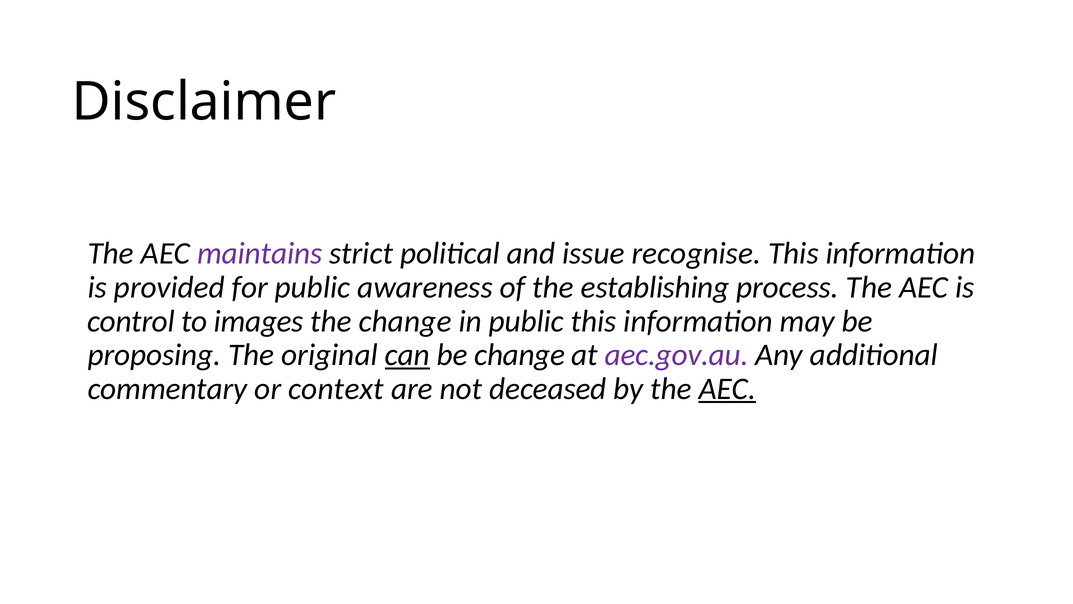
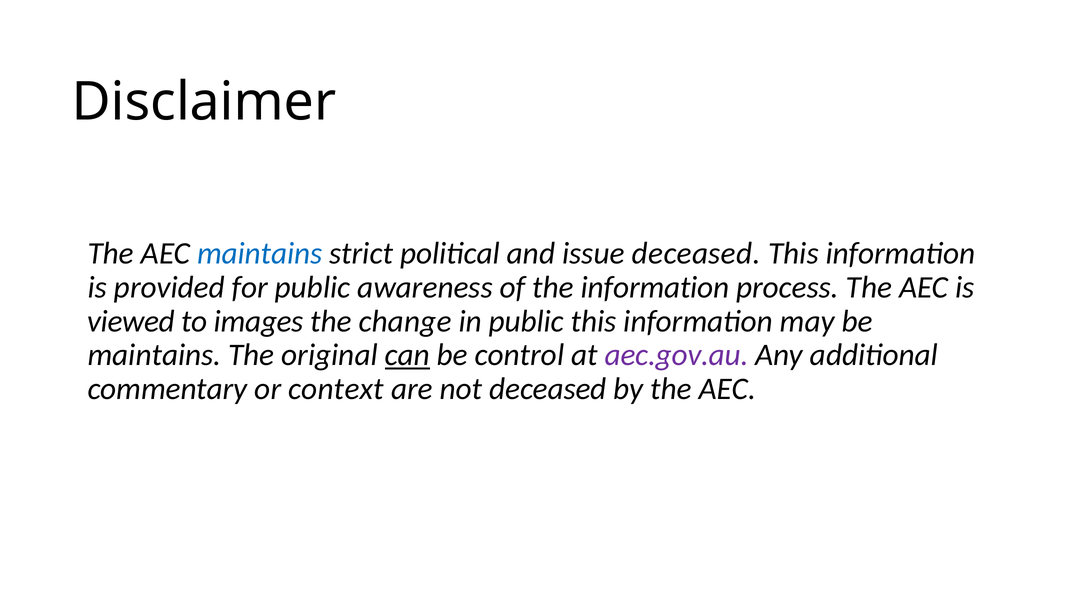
maintains colour: purple -> blue (260, 253)
issue recognise: recognise -> deceased (696, 253)
the establishing: establishing -> information (655, 287)
control: control -> viewed (131, 321)
proposing: proposing -> maintains (154, 355)
be change: change -> control (520, 355)
AEC underline: present -> none (727, 388)
